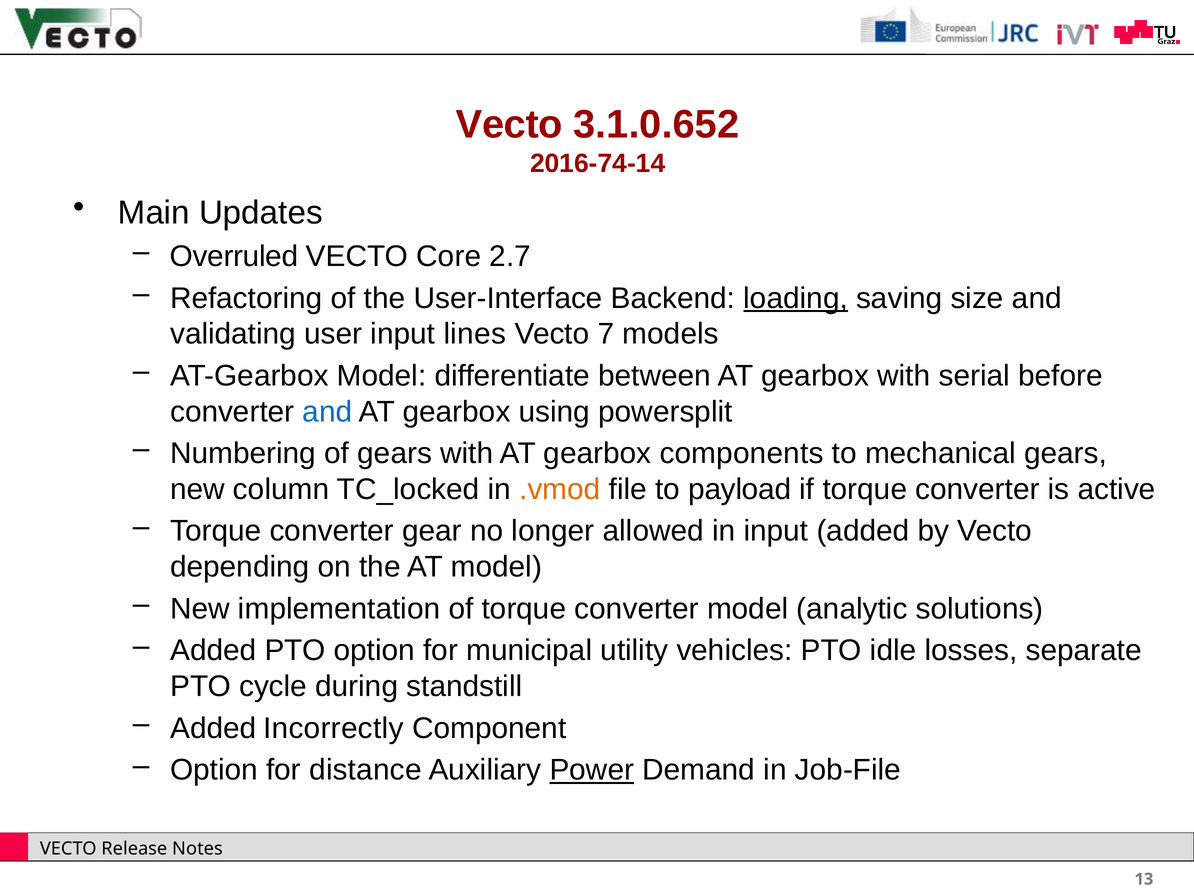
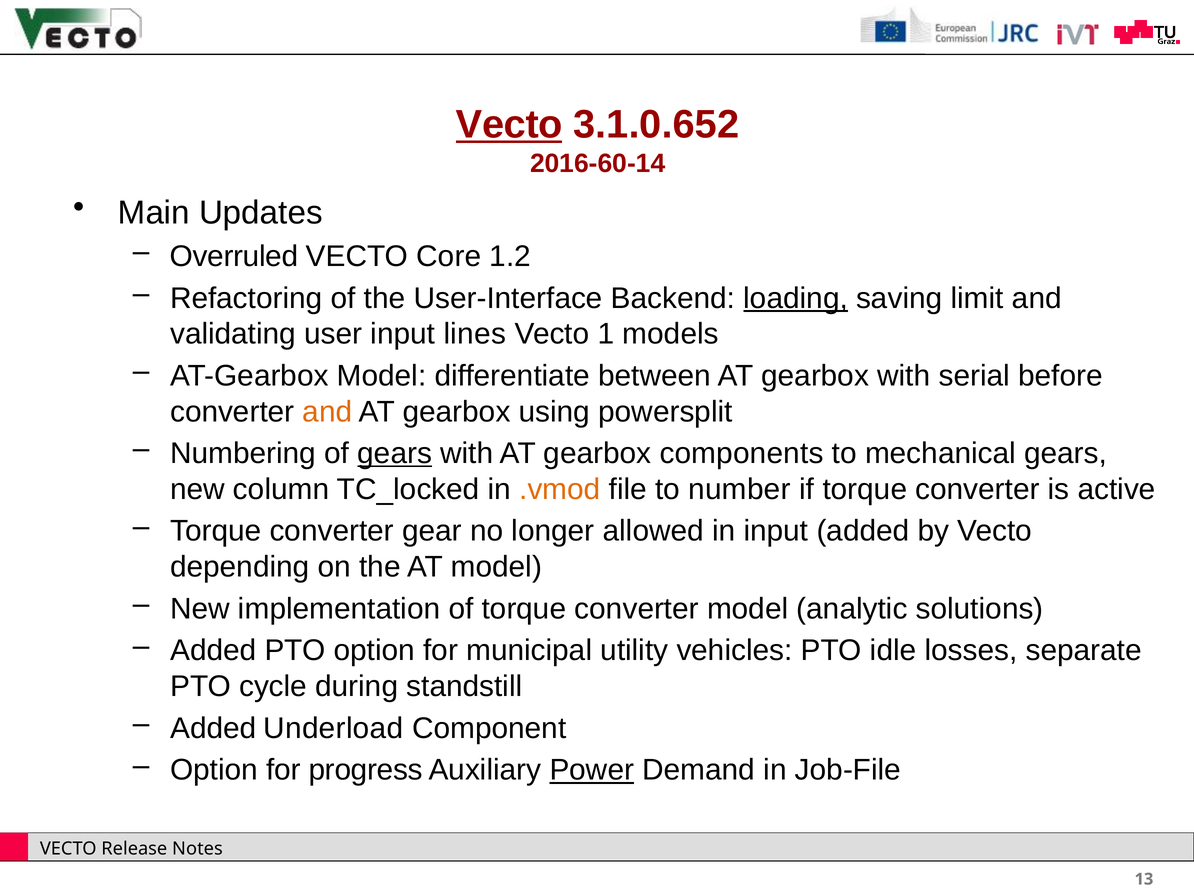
Vecto underline: none -> present (509, 125)
2016-74-14: 2016-74-14 -> 2016-60-14 (598, 163)
2.7: 2.7 -> 1.2 (510, 256)
size: size -> limit (977, 298)
7: 7 -> 1 (606, 334)
and colour: blue -> orange (327, 411)
gears underline: none -> present (395, 453)
payload: payload -> number (739, 489)
Incorrectly: Incorrectly -> Underload (333, 728)
distance: distance -> progress (366, 770)
